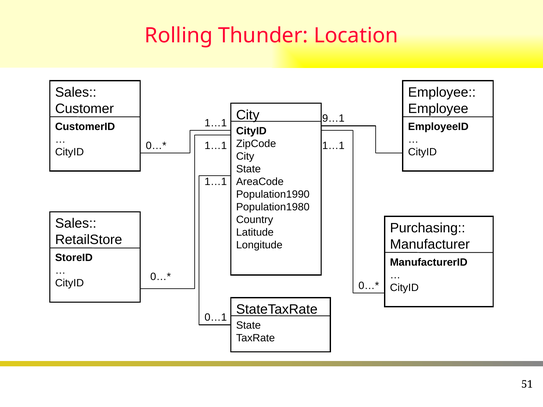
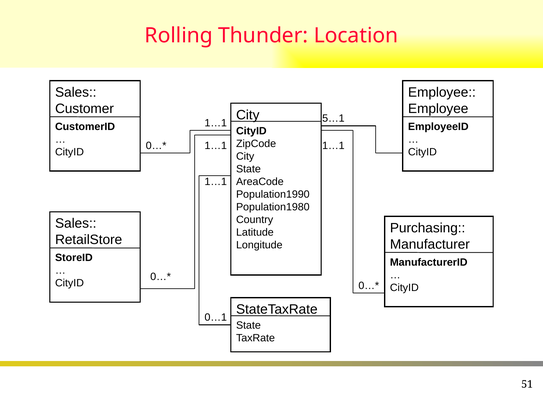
9…1: 9…1 -> 5…1 (333, 118)
